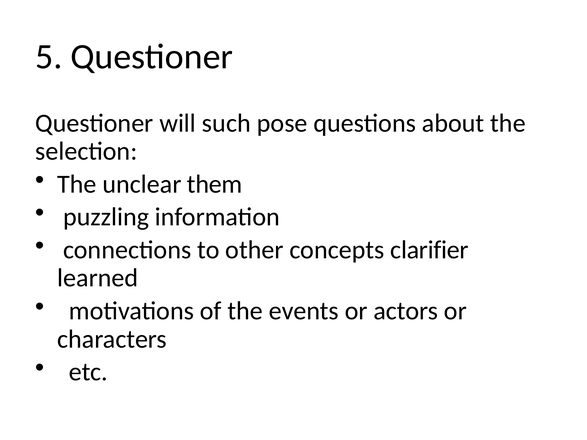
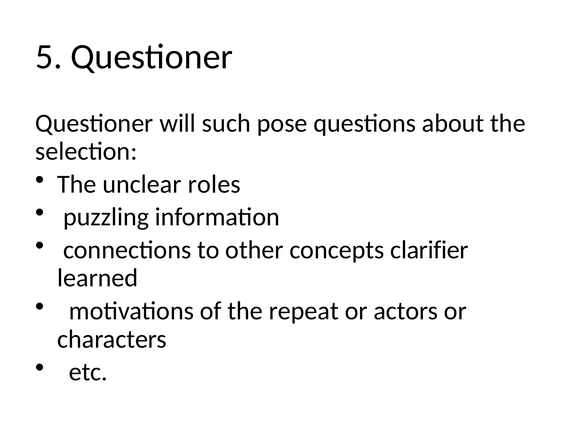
them: them -> roles (214, 184)
events: events -> repeat (304, 311)
